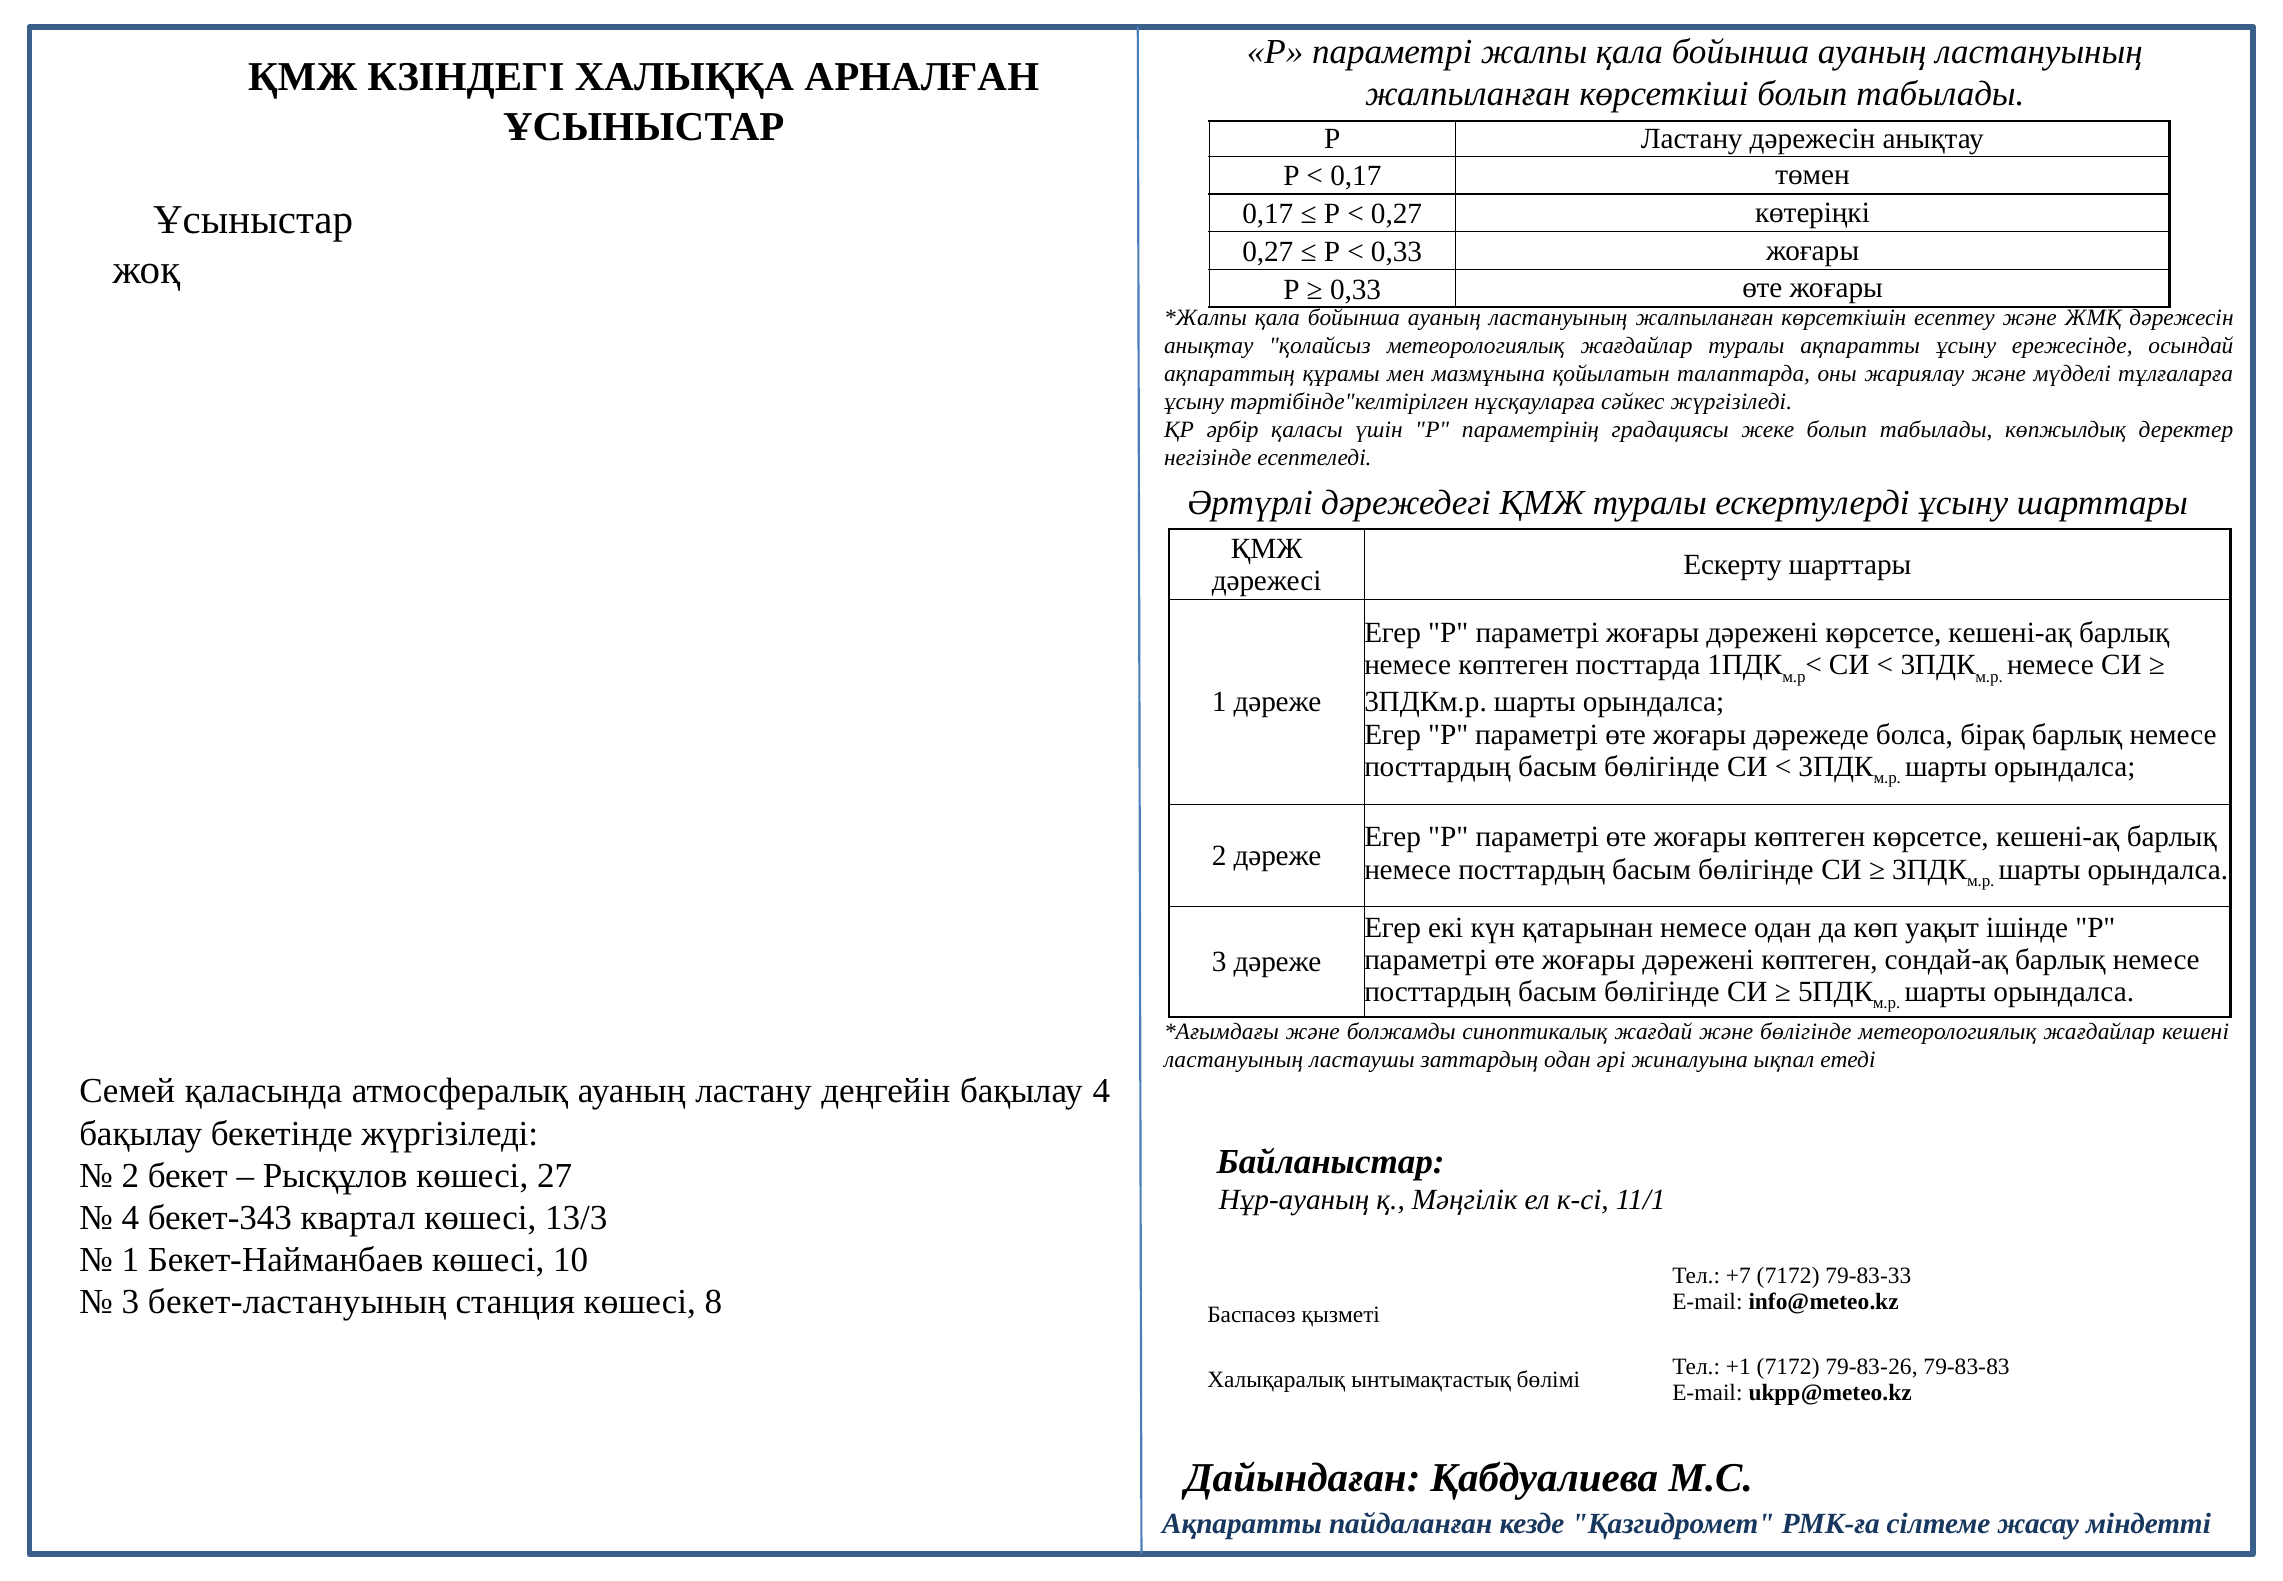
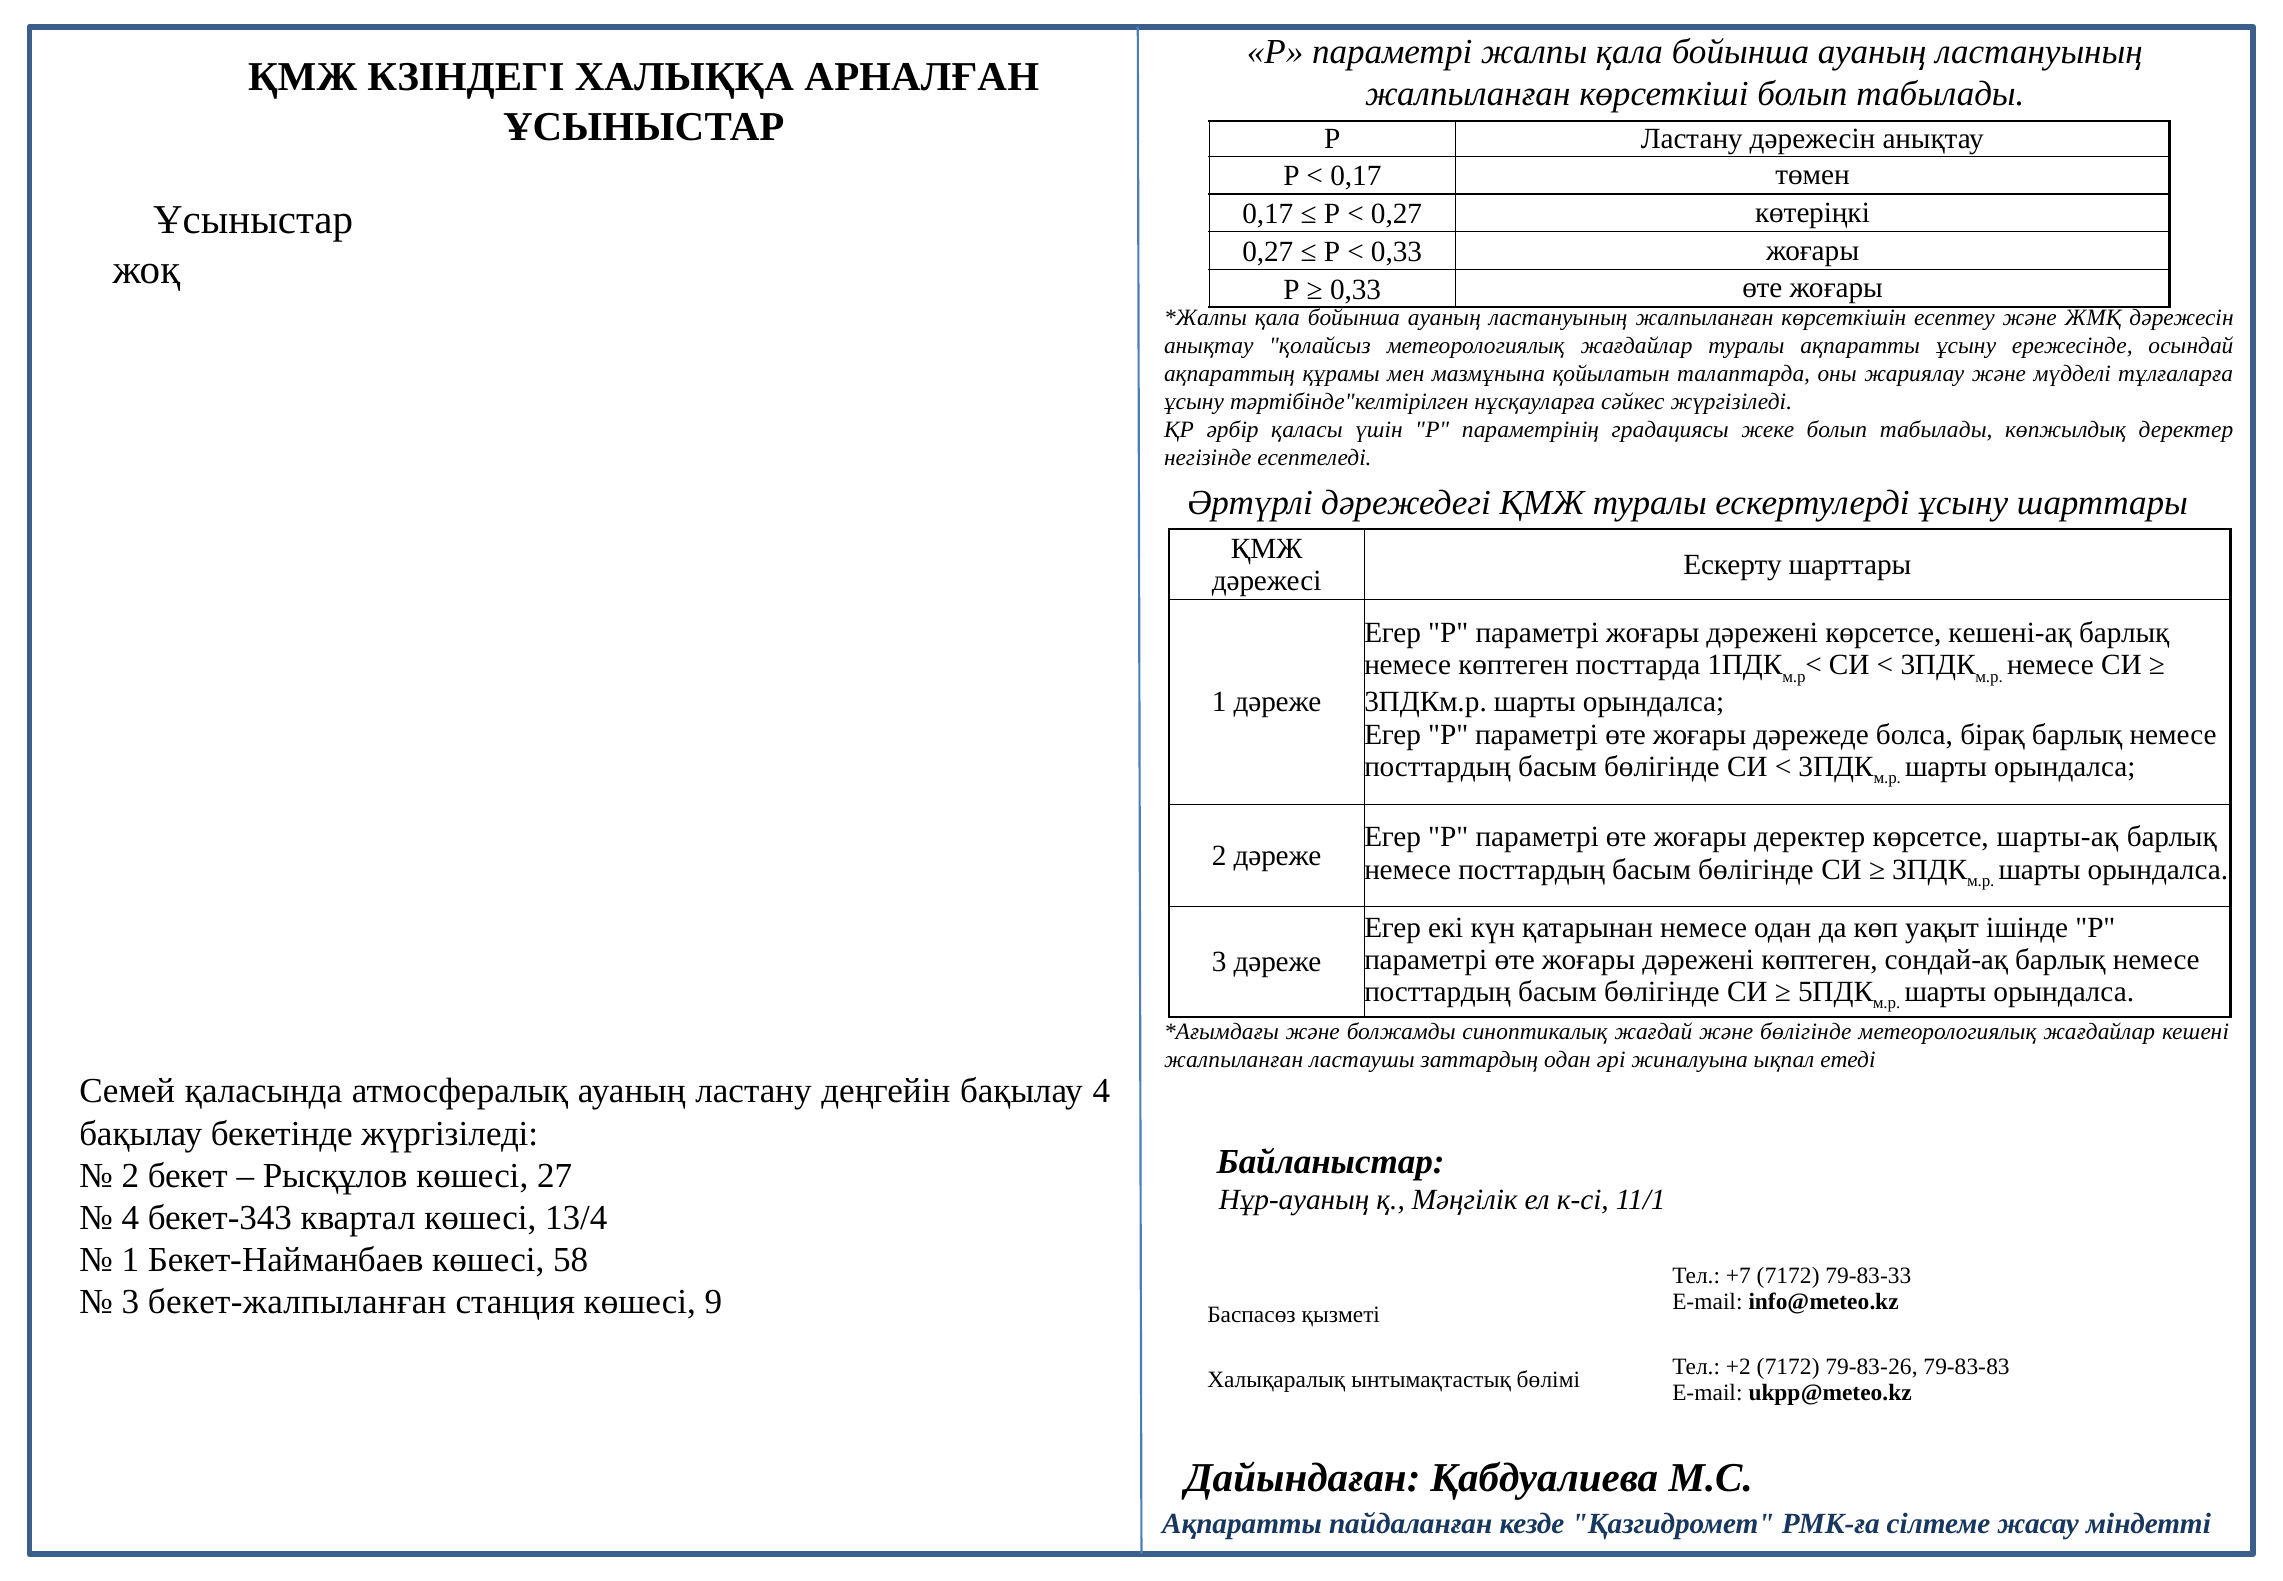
жоғары көптеген: көптеген -> деректер (1810, 837)
кешені-ақ: кешені-ақ -> шарты-ақ (2058, 837)
ластануының: ластануының -> жалпыланған (1234, 1060)
13/3: 13/3 -> 13/4 (576, 1217)
10: 10 -> 58 (571, 1260)
бекет-ластануының: бекет-ластануының -> бекет-жалпыланған (297, 1302)
8: 8 -> 9 (713, 1302)
+1: +1 -> +2 (1738, 1366)
